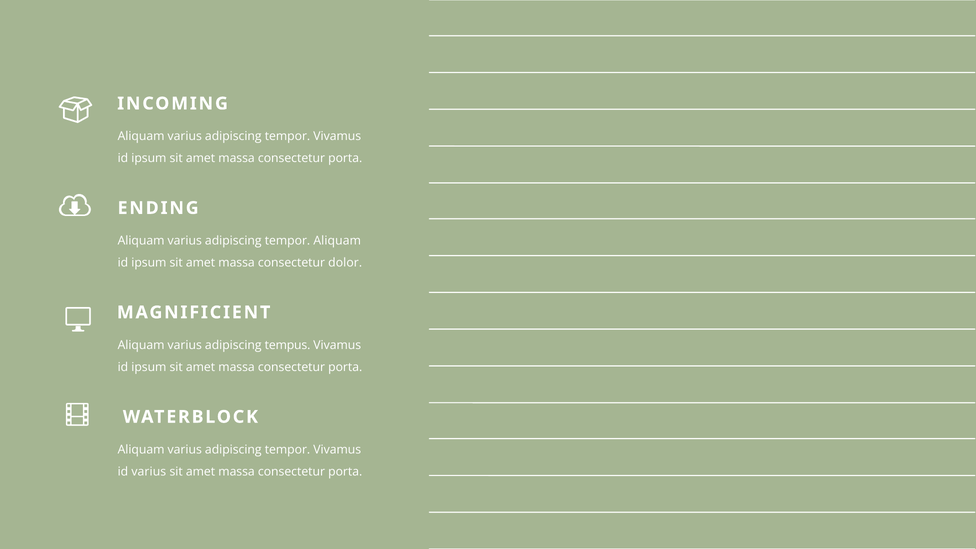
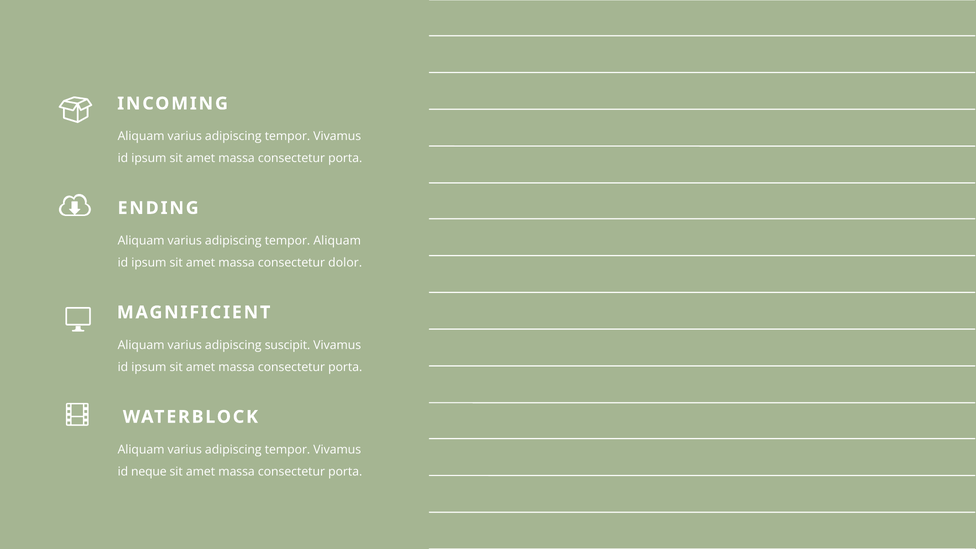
tempus: tempus -> suscipit (288, 345)
id varius: varius -> neque (149, 472)
